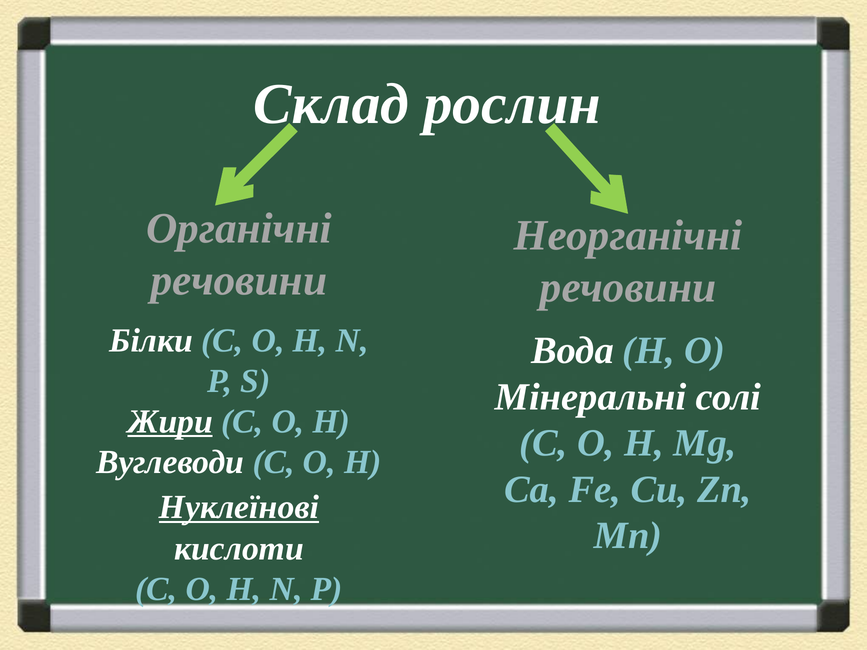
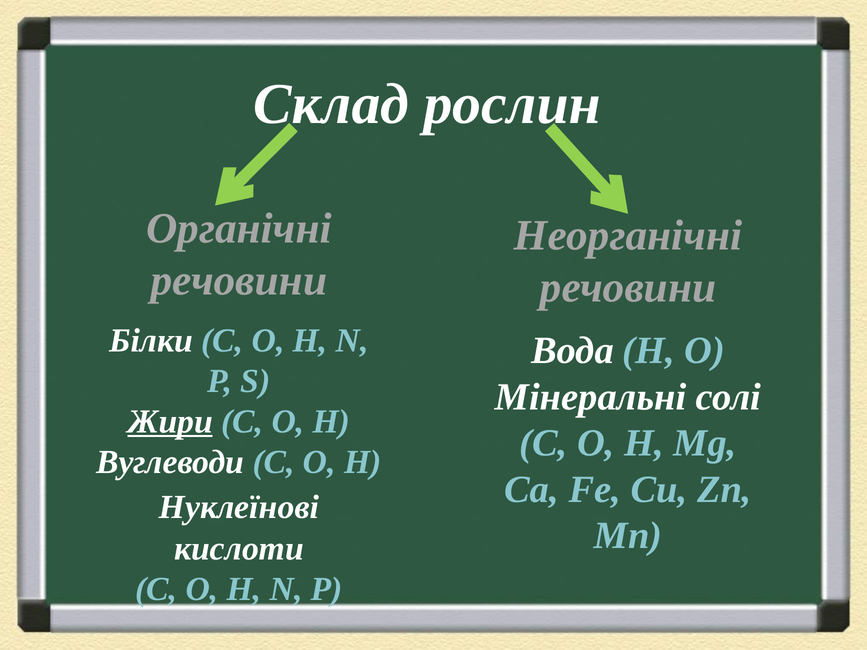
Нуклеїнові underline: present -> none (239, 508)
